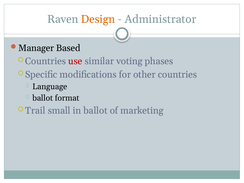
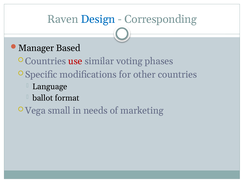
Design colour: orange -> blue (98, 19)
Administrator: Administrator -> Corresponding (161, 19)
Trail: Trail -> Vega (35, 111)
in ballot: ballot -> needs (96, 111)
